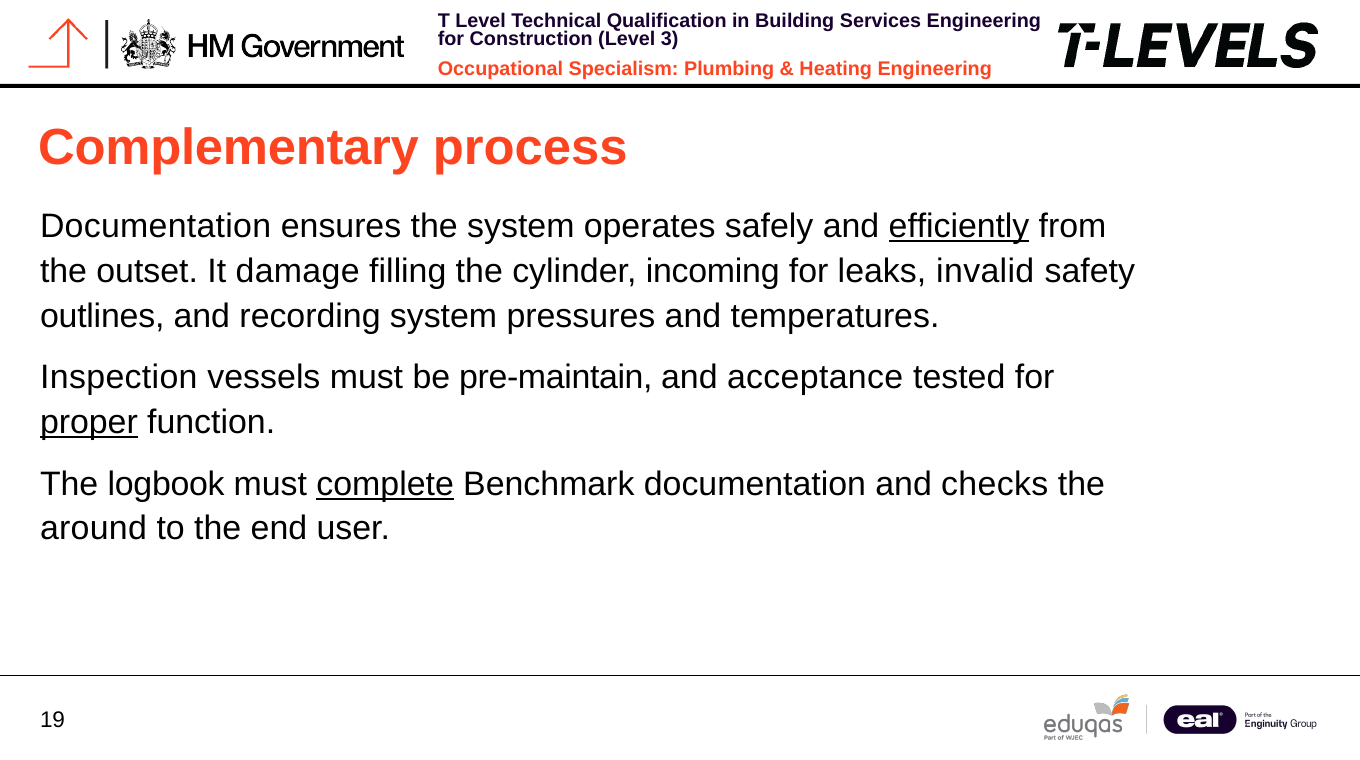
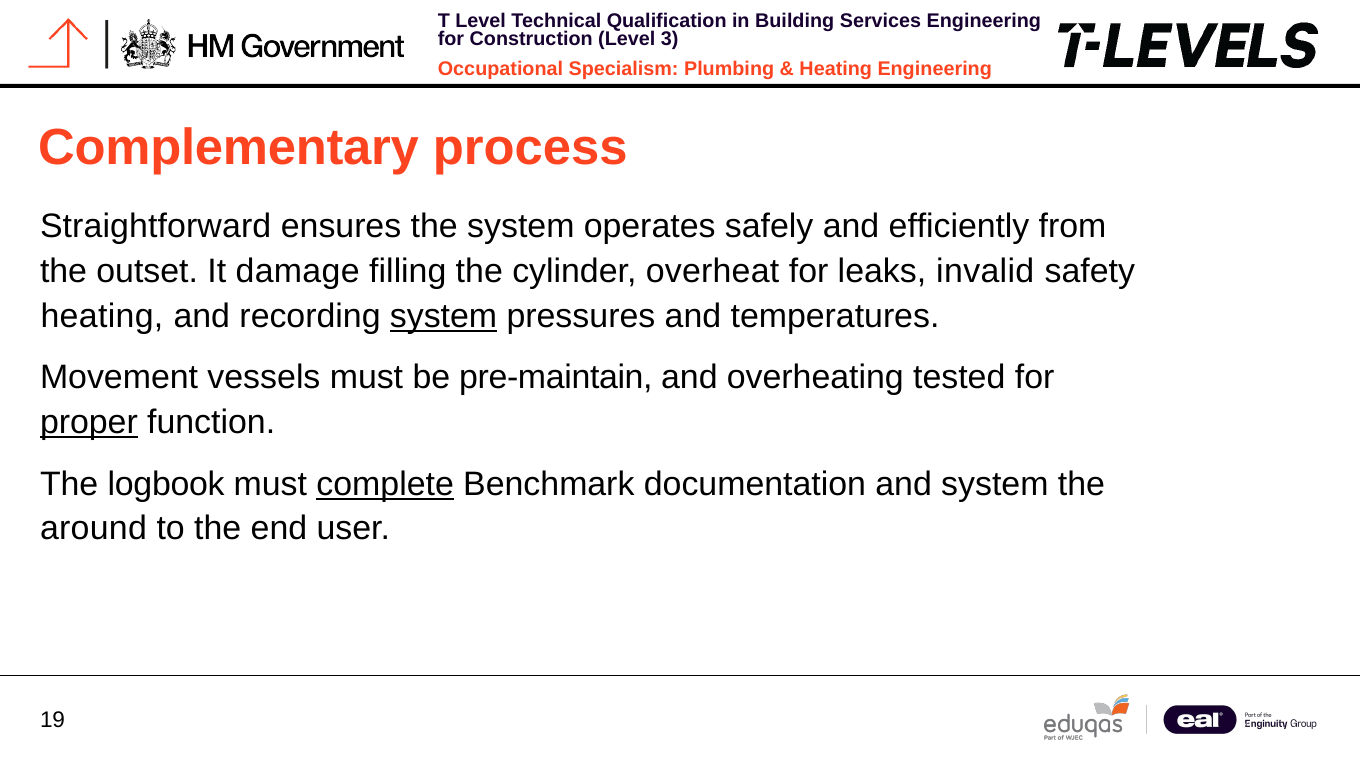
Documentation: Documentation -> Straightforward (156, 227)
efficiently underline: present -> none (959, 227)
incoming: incoming -> overheat (712, 271)
outlines: outlines -> heating (102, 316)
system underline: none -> present (444, 316)
Inspection: Inspection -> Movement (119, 378)
acceptance: acceptance -> overheating (815, 378)
and checks: checks -> system (995, 484)
